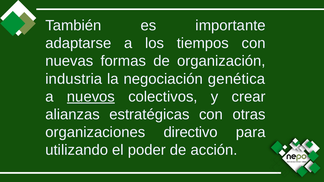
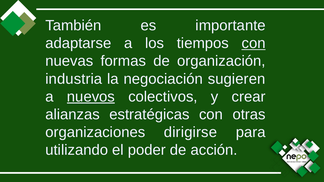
con underline: none -> present (254, 43)
genética: genética -> sugieren (237, 79)
directivo: directivo -> dirigirse (190, 132)
